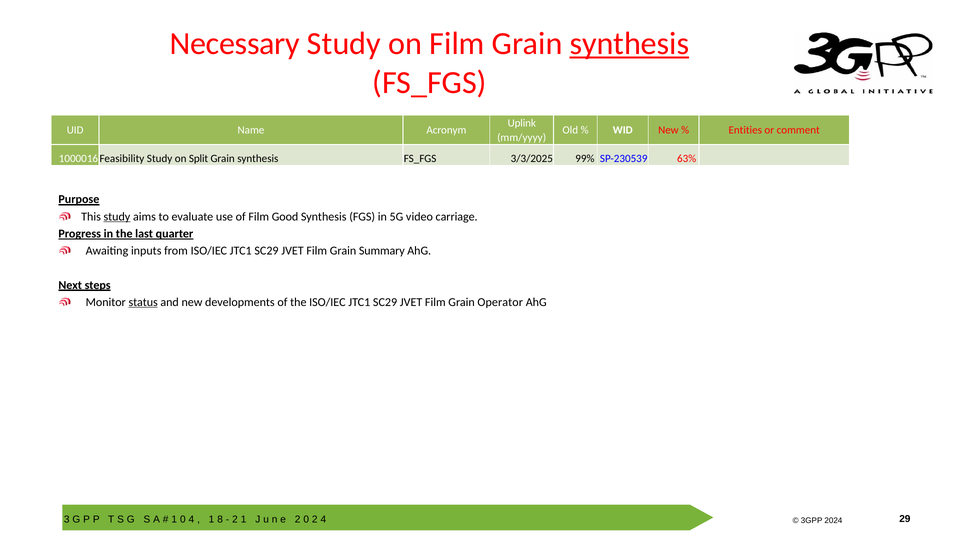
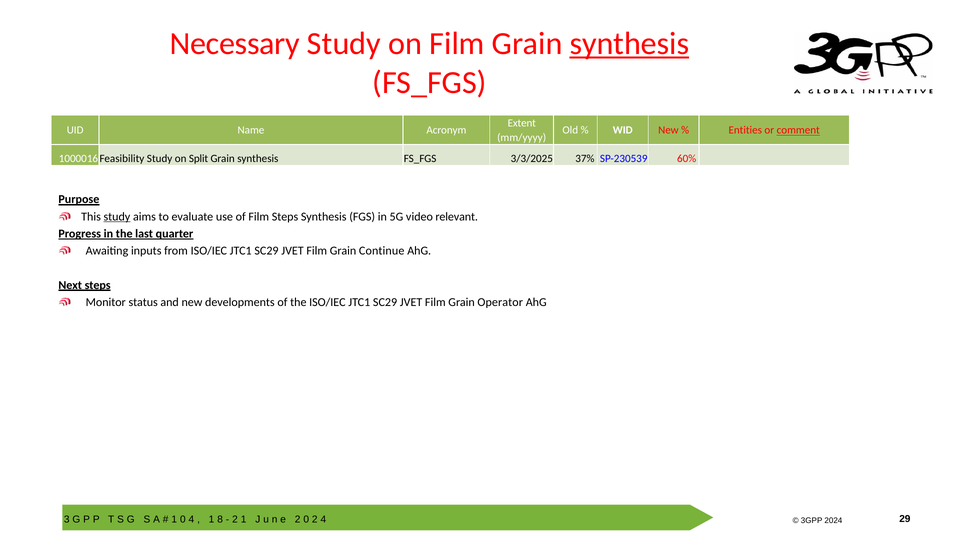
Uplink: Uplink -> Extent (522, 123)
comment underline: none -> present (798, 130)
99%: 99% -> 37% (585, 159)
63%: 63% -> 60% (687, 159)
Film Good: Good -> Steps (285, 217)
carriage: carriage -> relevant (457, 217)
Summary: Summary -> Continue (382, 251)
status underline: present -> none (143, 302)
